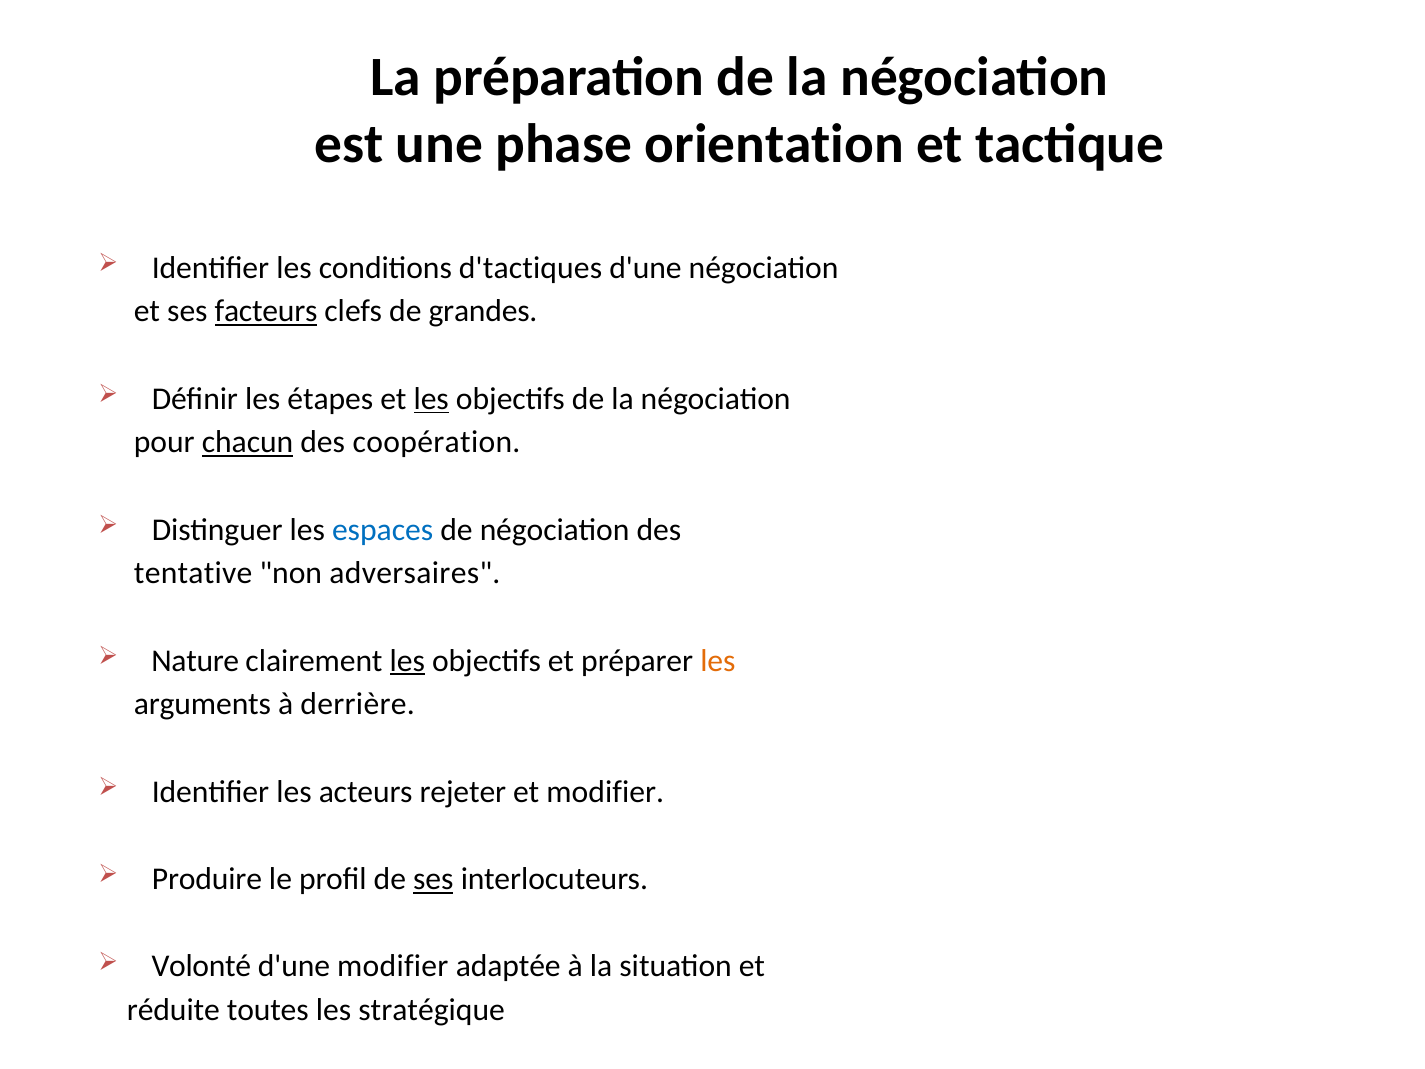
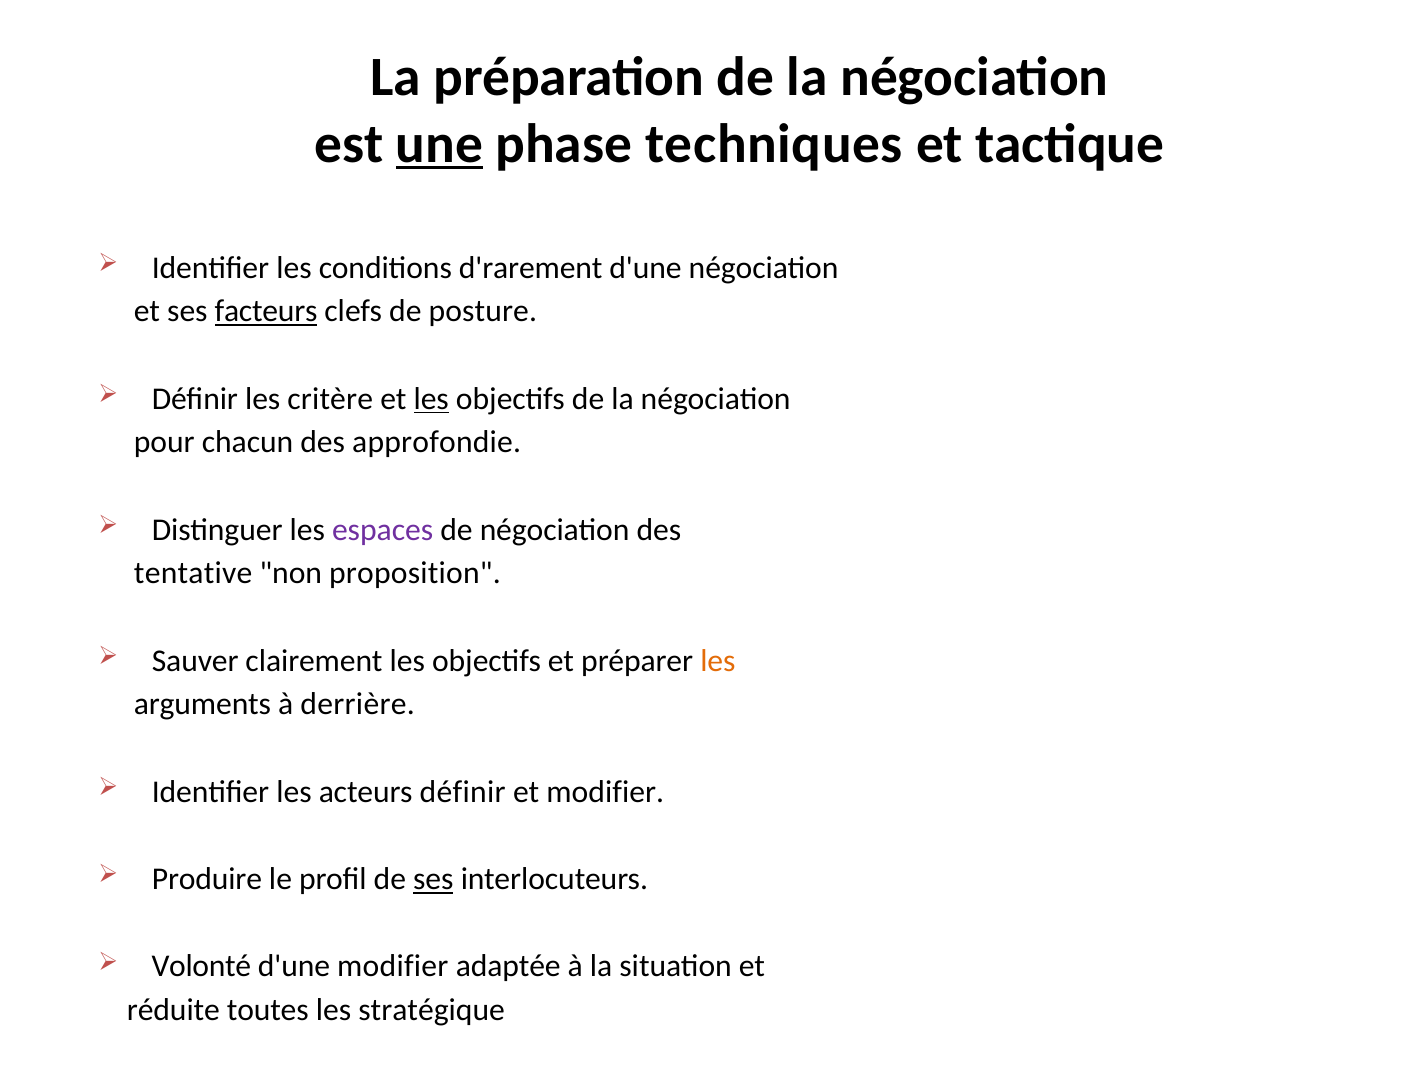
une underline: none -> present (439, 144)
orientation: orientation -> techniques (774, 144)
d'tactiques: d'tactiques -> d'rarement (531, 268)
grandes: grandes -> posture (483, 311)
étapes: étapes -> critère (330, 399)
chacun underline: present -> none (248, 442)
coopération: coopération -> approfondie (437, 442)
espaces colour: blue -> purple (383, 530)
adversaires: adversaires -> proposition (415, 573)
Nature: Nature -> Sauver (195, 661)
les underline: present -> none (407, 661)
acteurs rejeter: rejeter -> définir (463, 792)
